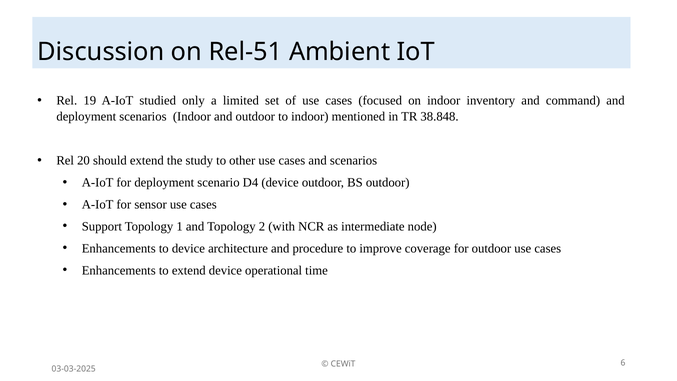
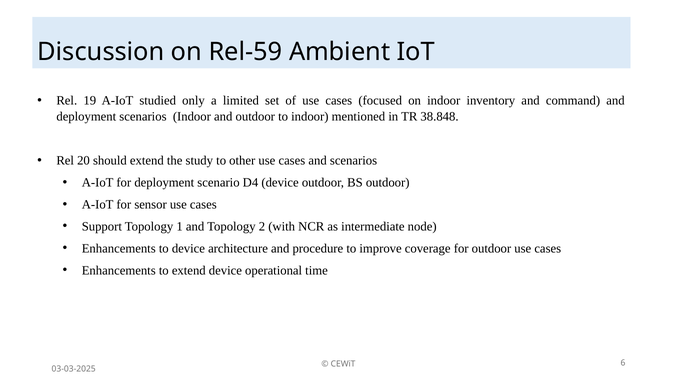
Rel-51: Rel-51 -> Rel-59 (246, 52)
